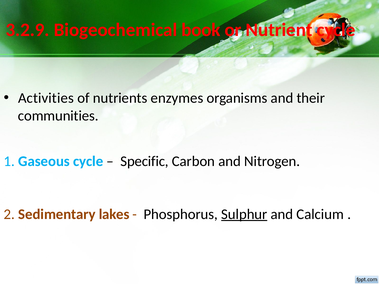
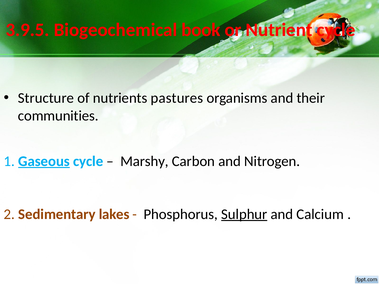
3.2.9: 3.2.9 -> 3.9.5 (28, 30)
Activities: Activities -> Structure (46, 98)
enzymes: enzymes -> pastures (177, 98)
Gaseous underline: none -> present (44, 161)
Specific: Specific -> Marshy (144, 161)
